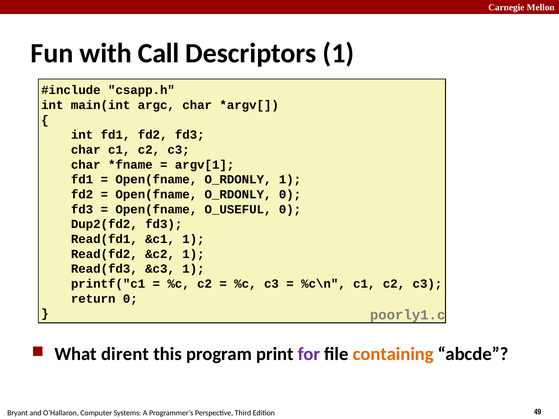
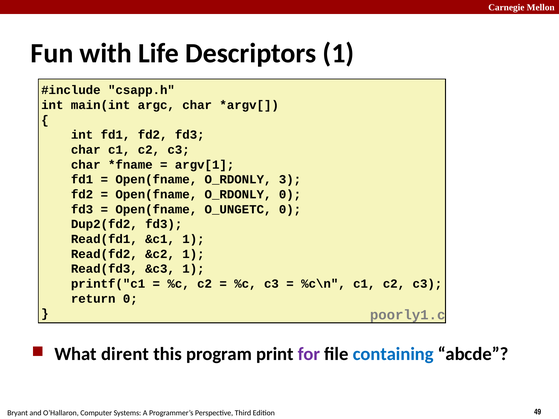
Call: Call -> Life (159, 53)
O_RDONLY 1: 1 -> 3 (290, 180)
O_USEFUL: O_USEFUL -> O_UNGETC (238, 209)
containing colour: orange -> blue (393, 354)
